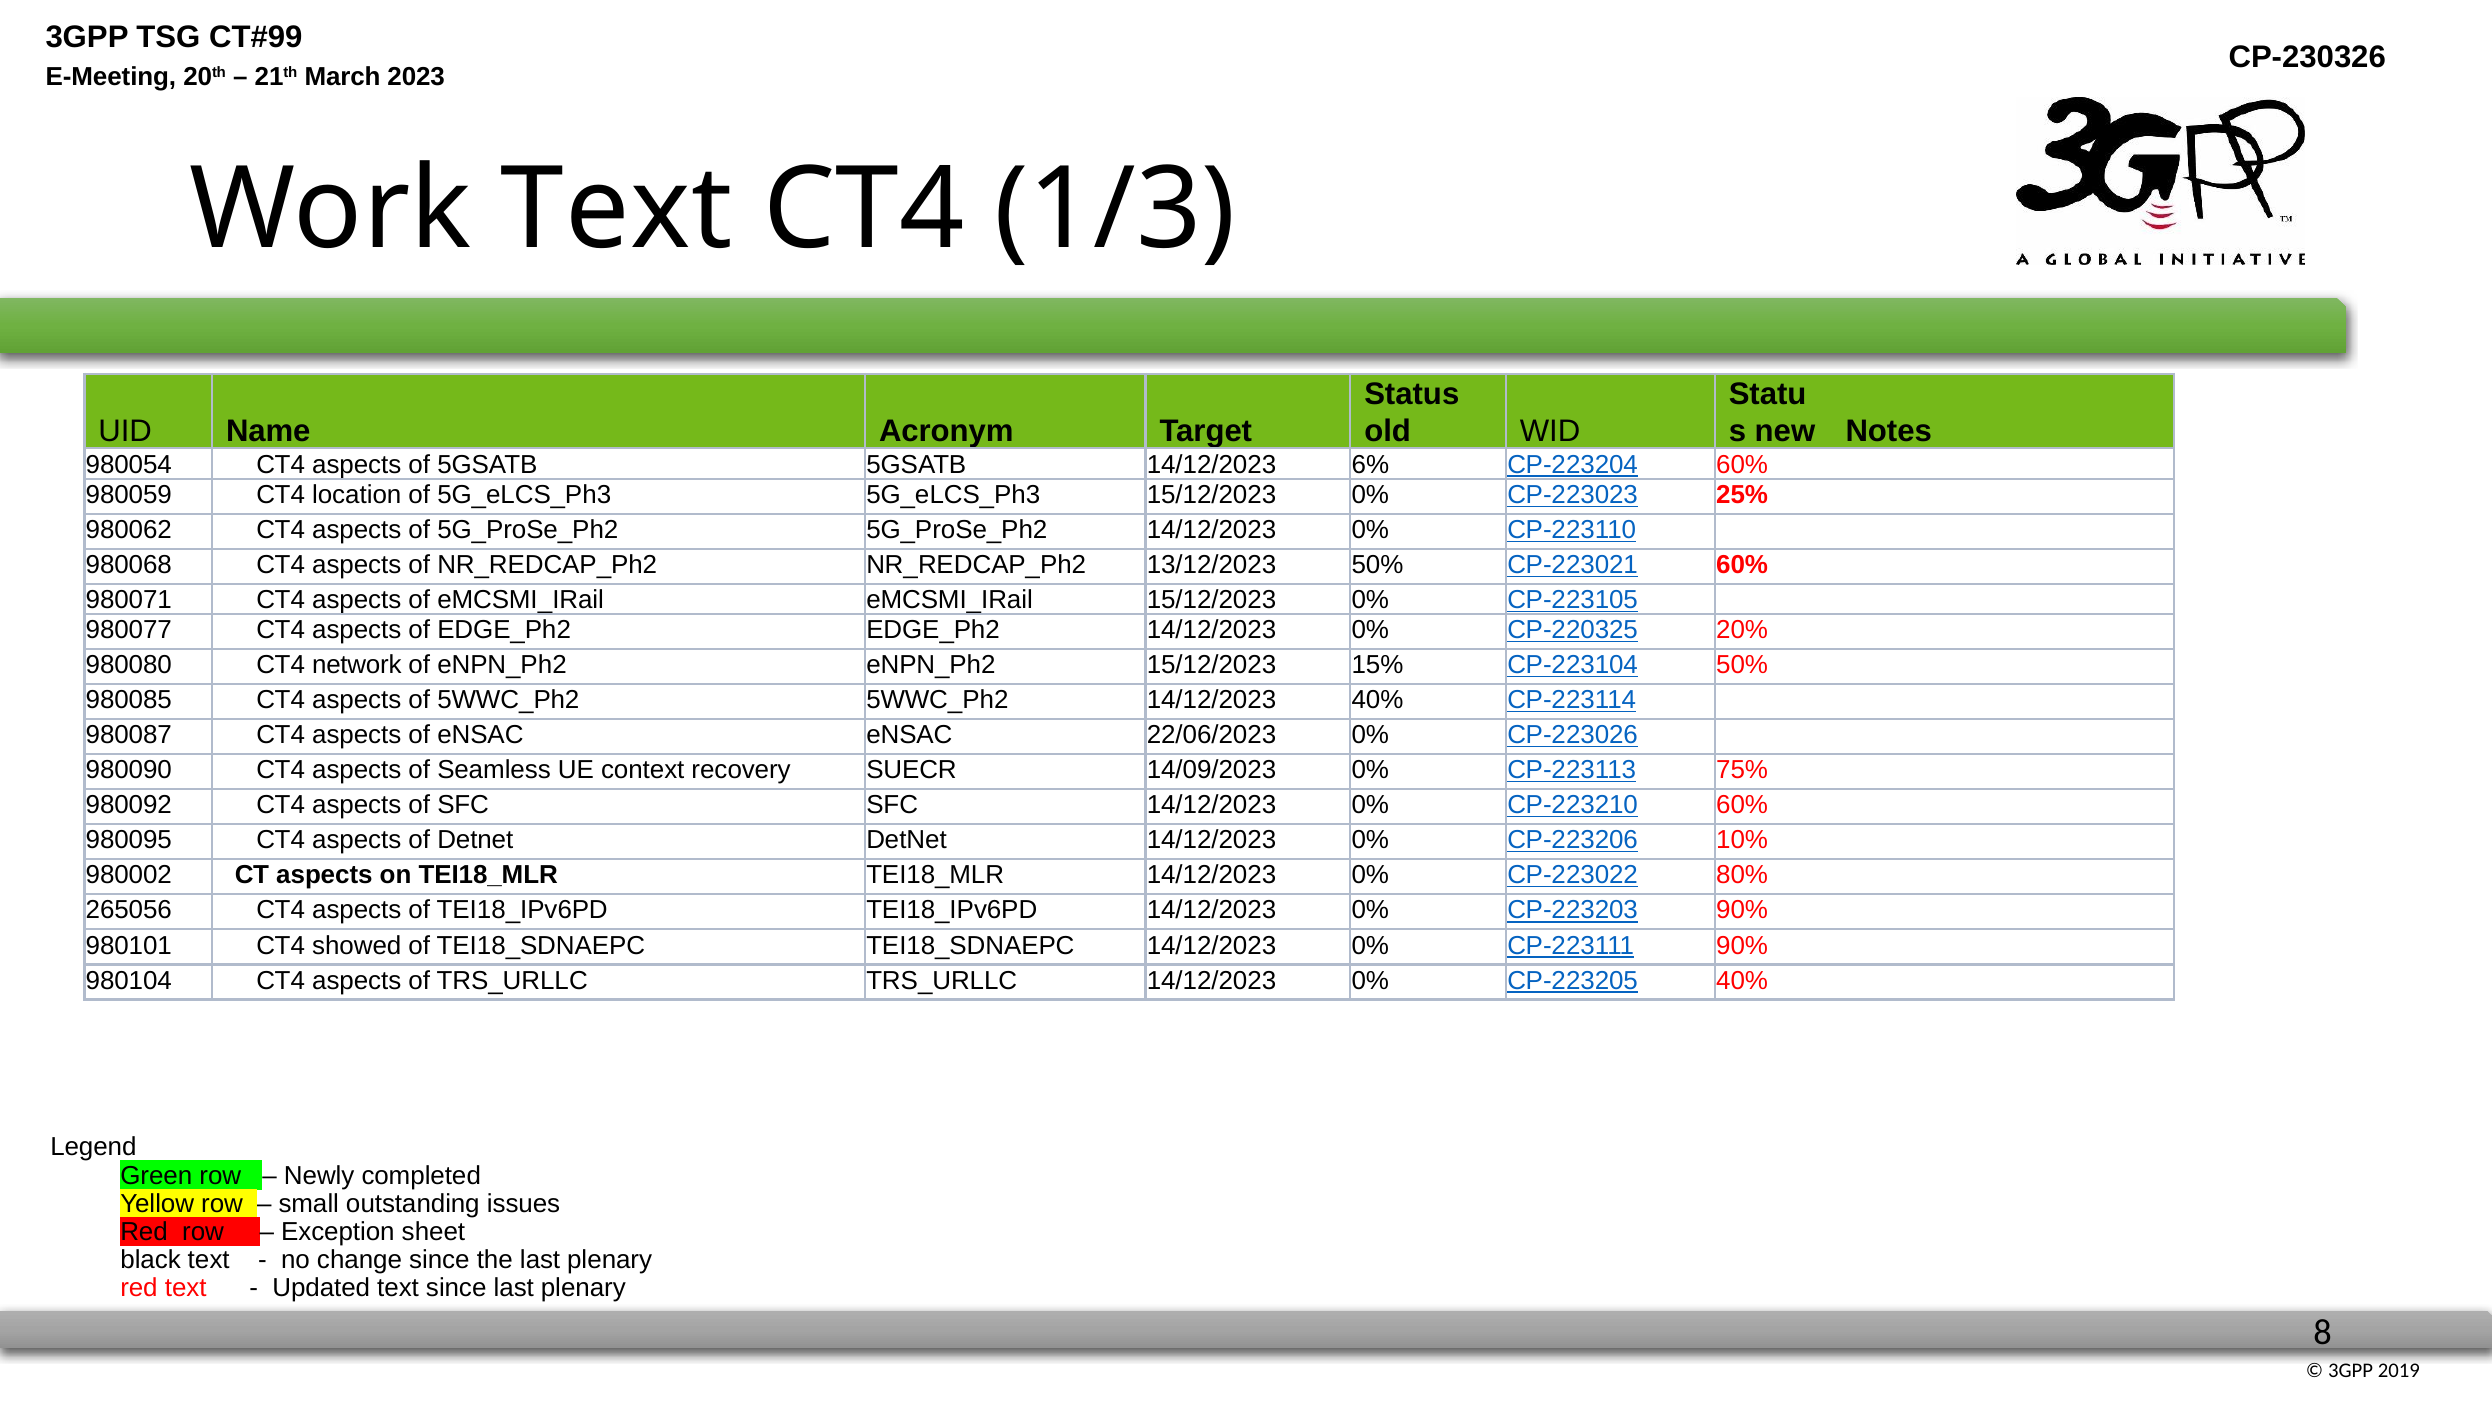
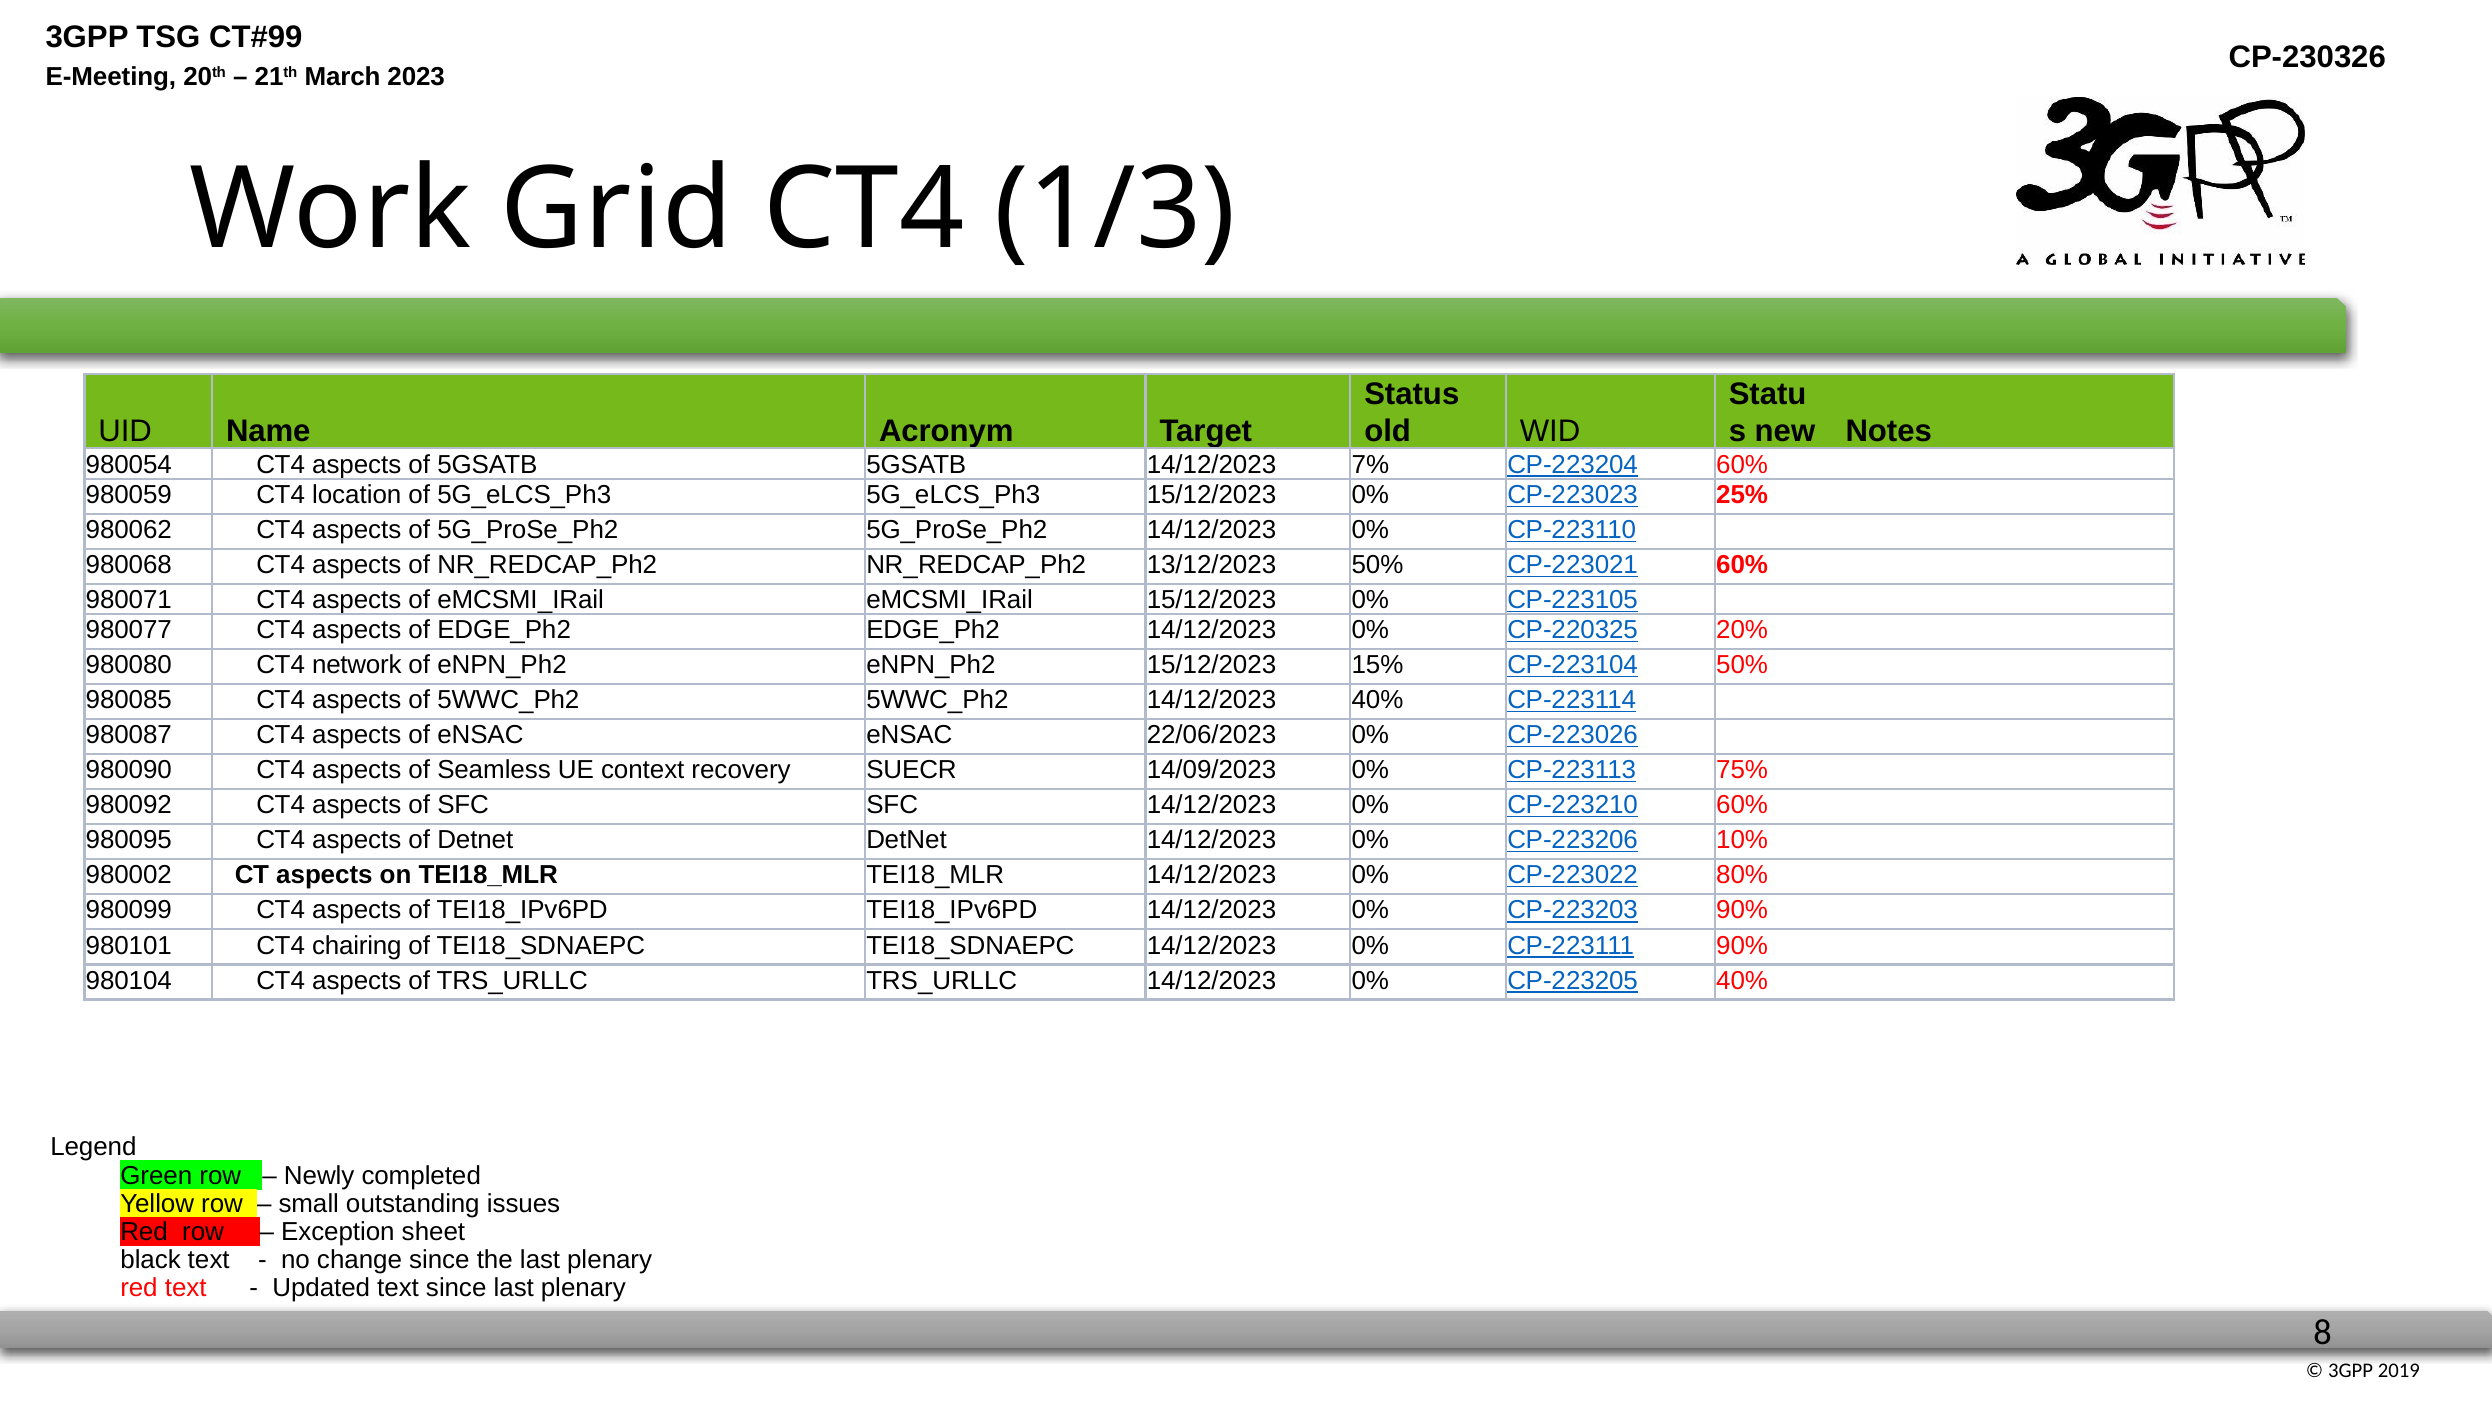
Work Text: Text -> Grid (617, 209)
6%: 6% -> 7% (1370, 464)
265056: 265056 -> 980099 (129, 910)
showed: showed -> chairing (357, 945)
